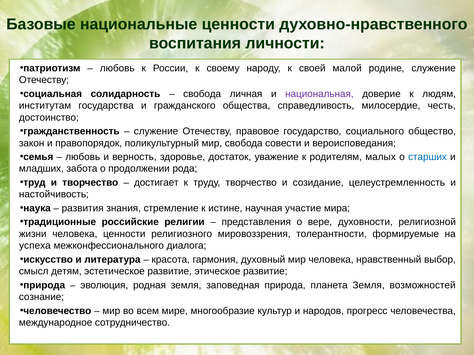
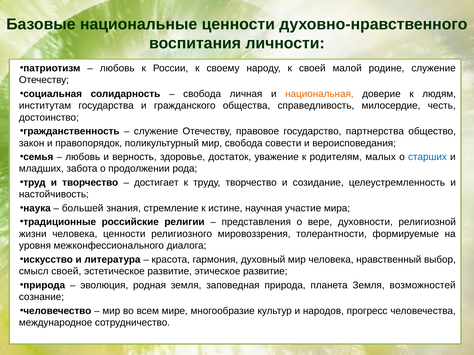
национальная colour: purple -> orange (319, 94)
социального: социального -> партнерства (375, 131)
развития: развития -> большей (83, 208)
успеха: успеха -> уровня (35, 246)
смысл детям: детям -> своей (66, 272)
